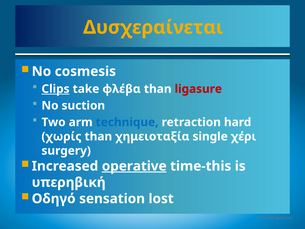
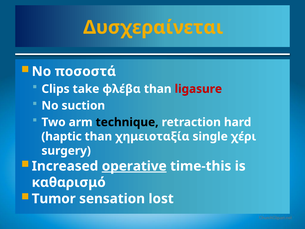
cosmesis: cosmesis -> ποσοστά (85, 71)
Clips underline: present -> none (56, 89)
technique colour: blue -> black (127, 122)
χωρίς: χωρίς -> haptic (62, 136)
υπερηβική: υπερηβική -> καθαρισμό (69, 182)
Οδηγό: Οδηγό -> Tumor (54, 198)
